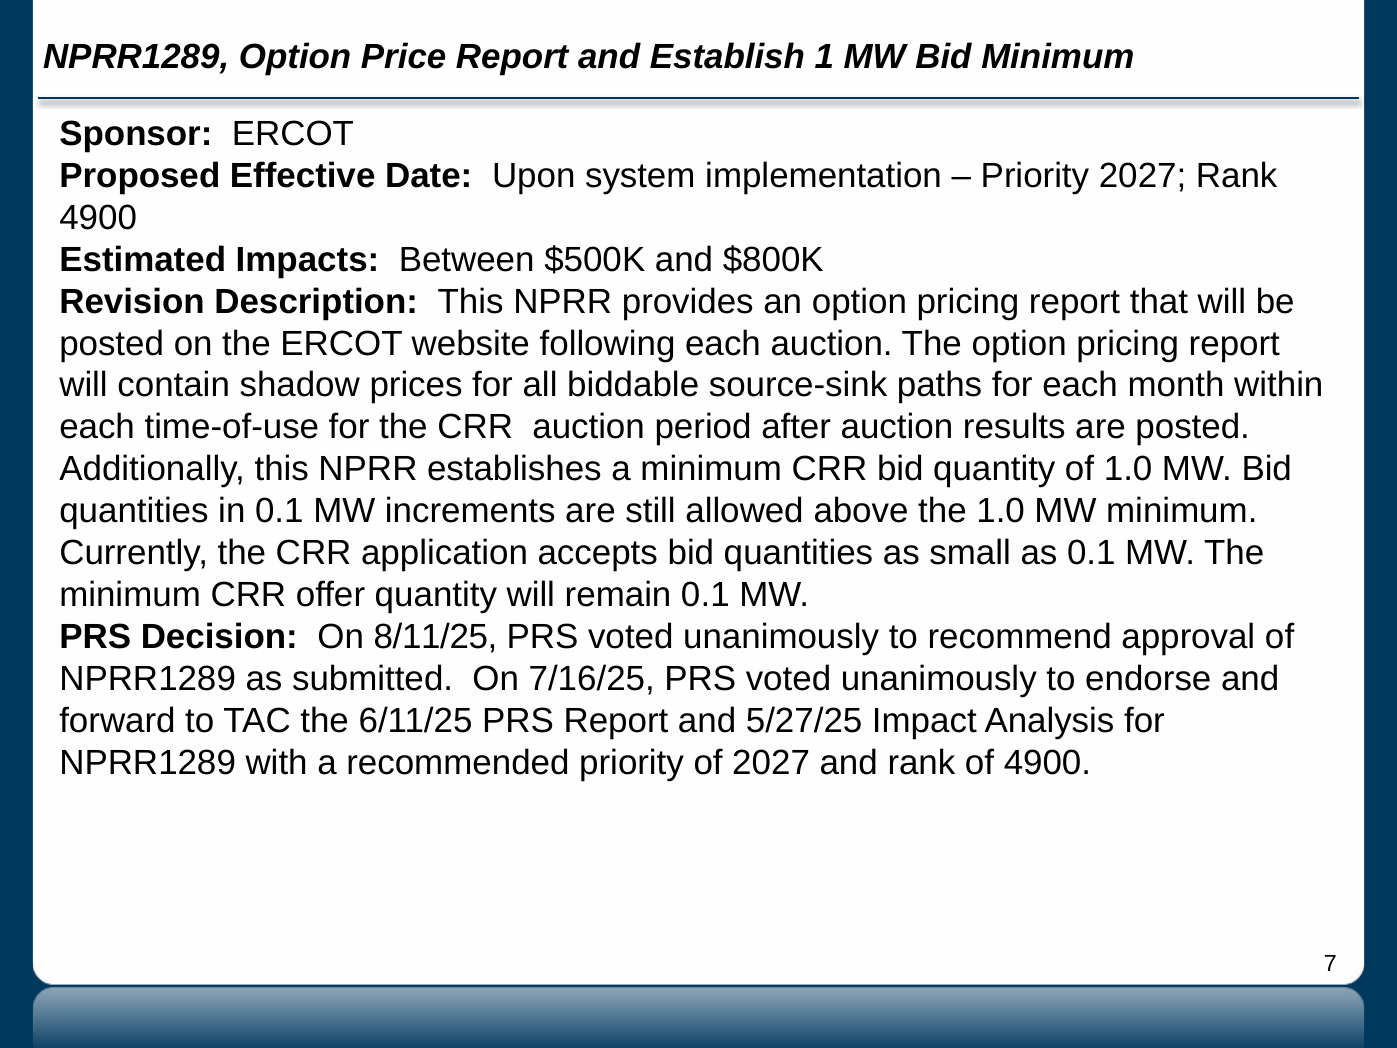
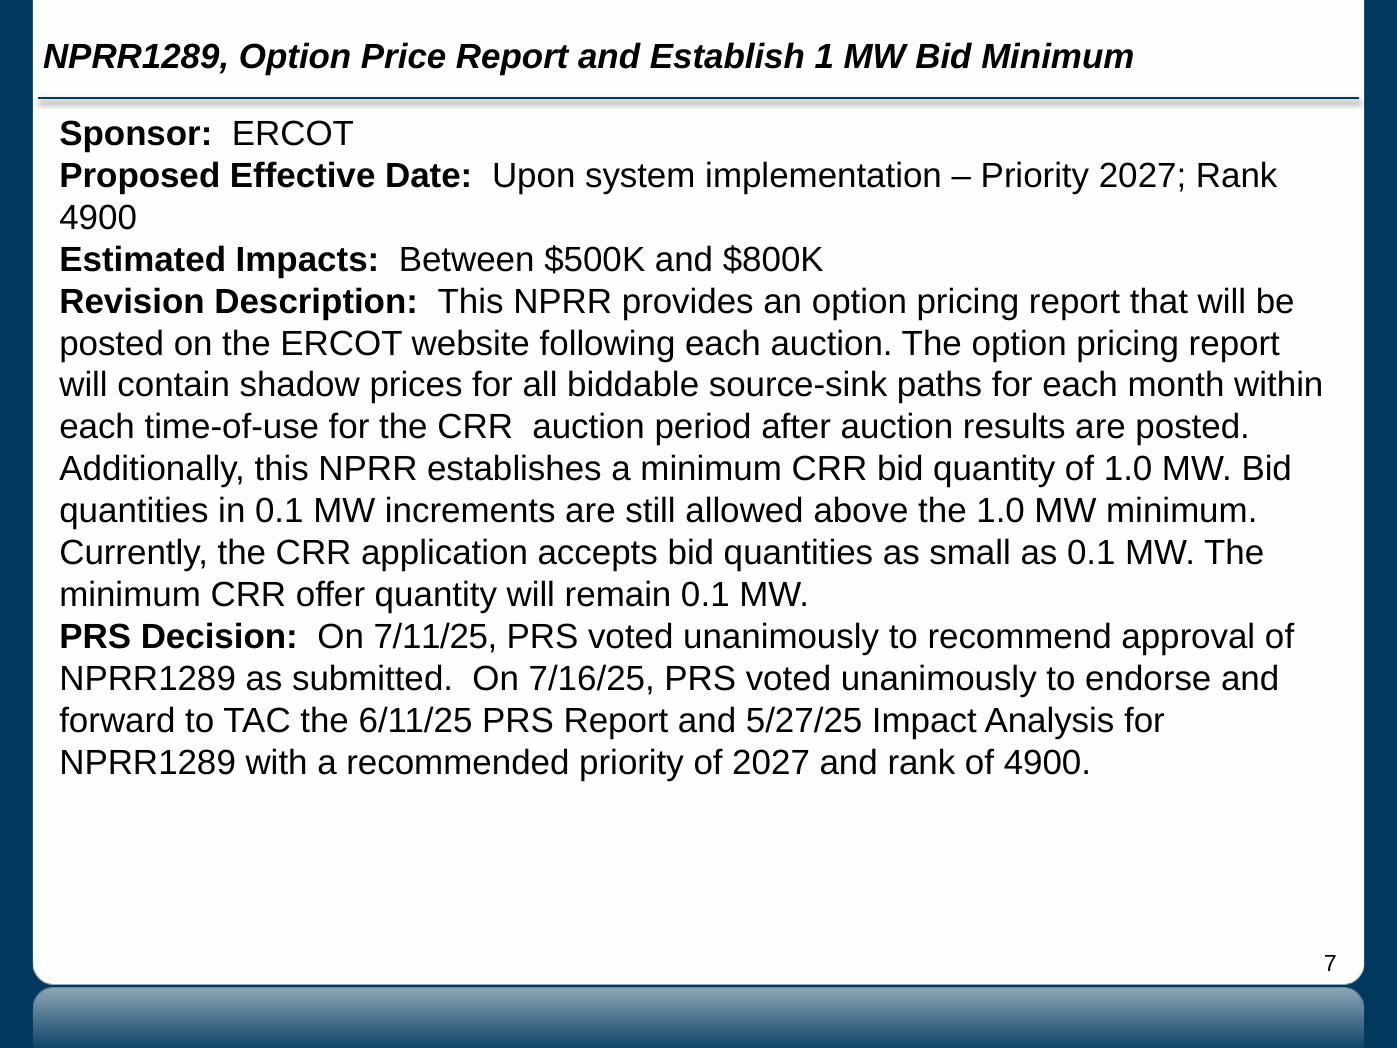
8/11/25: 8/11/25 -> 7/11/25 (436, 637)
